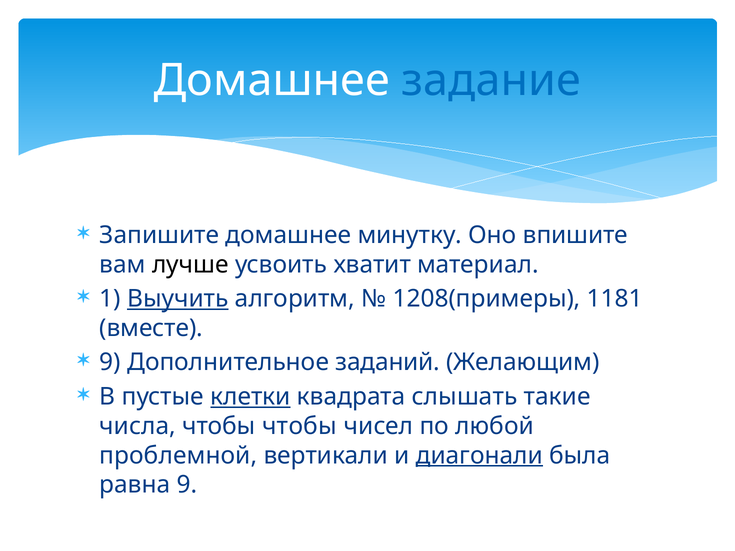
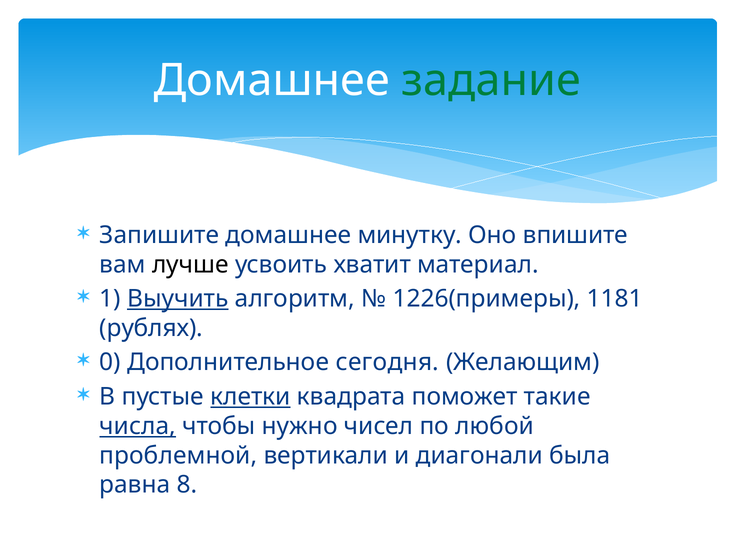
задание colour: blue -> green (491, 81)
1208(примеры: 1208(примеры -> 1226(примеры (487, 299)
вместе: вместе -> рублях (151, 328)
9: 9 -> 0 (110, 363)
заданий: заданий -> сегодня (387, 363)
слышать: слышать -> поможет (465, 397)
числа underline: none -> present (138, 426)
чтобы чтобы: чтобы -> нужно (300, 426)
диагонали underline: present -> none (479, 456)
равна 9: 9 -> 8 (187, 485)
